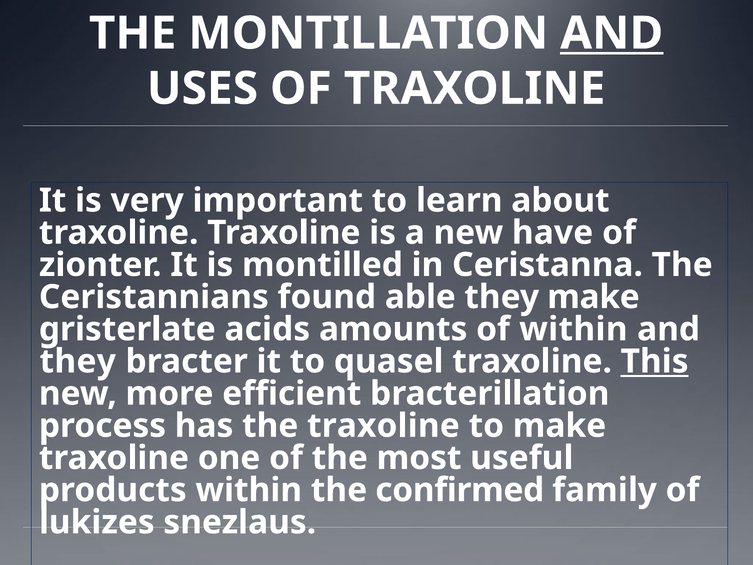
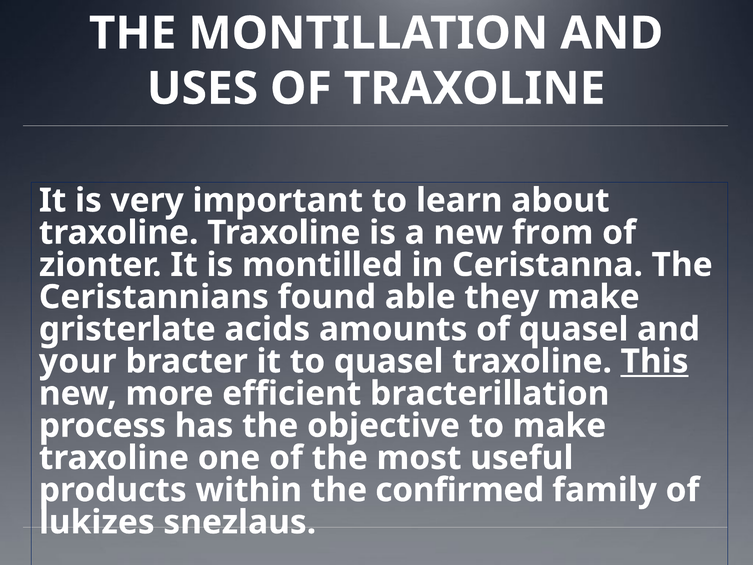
AND underline: present -> none (612, 33)
have: have -> from (553, 233)
of within: within -> quasel (574, 329)
they: they -> your (78, 361)
the traxoline: traxoline -> objective (383, 426)
